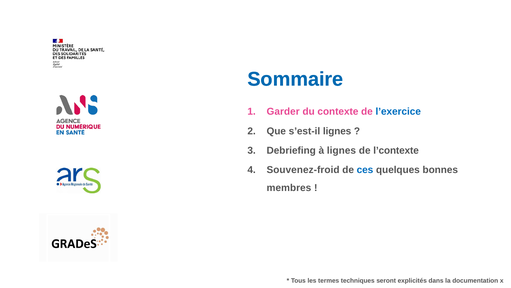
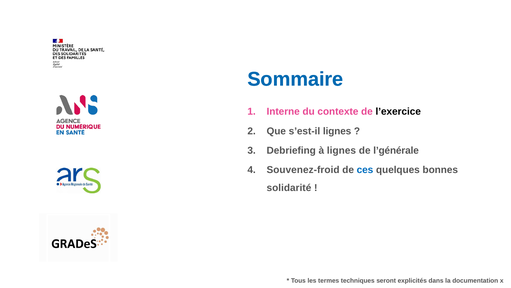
Garder: Garder -> Interne (283, 111)
l’exercice colour: blue -> black (398, 111)
l’contexte: l’contexte -> l’générale (396, 150)
membres: membres -> solidarité (289, 187)
